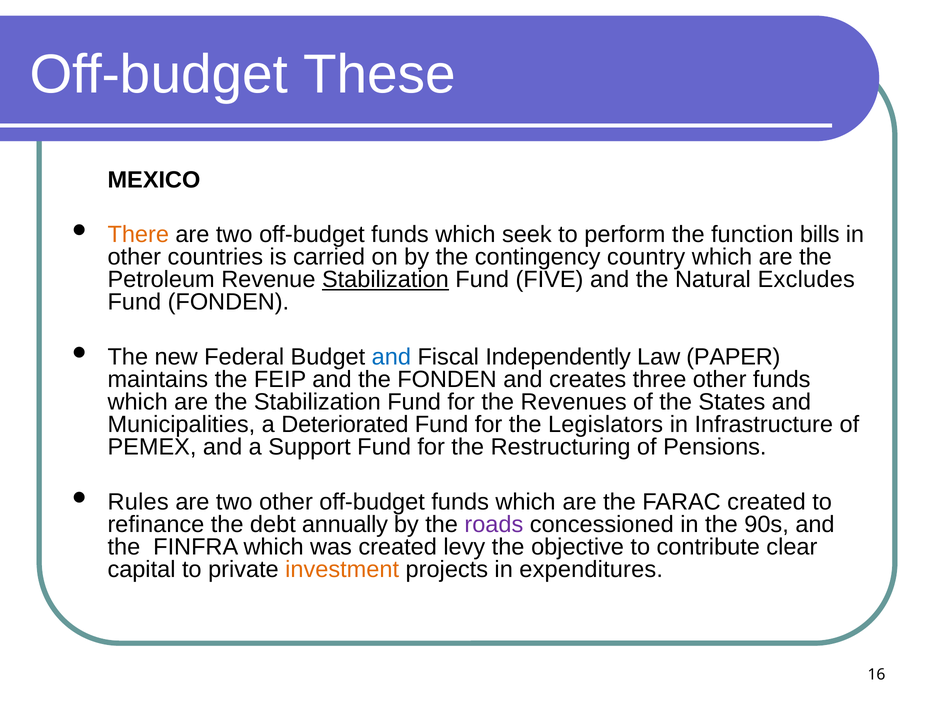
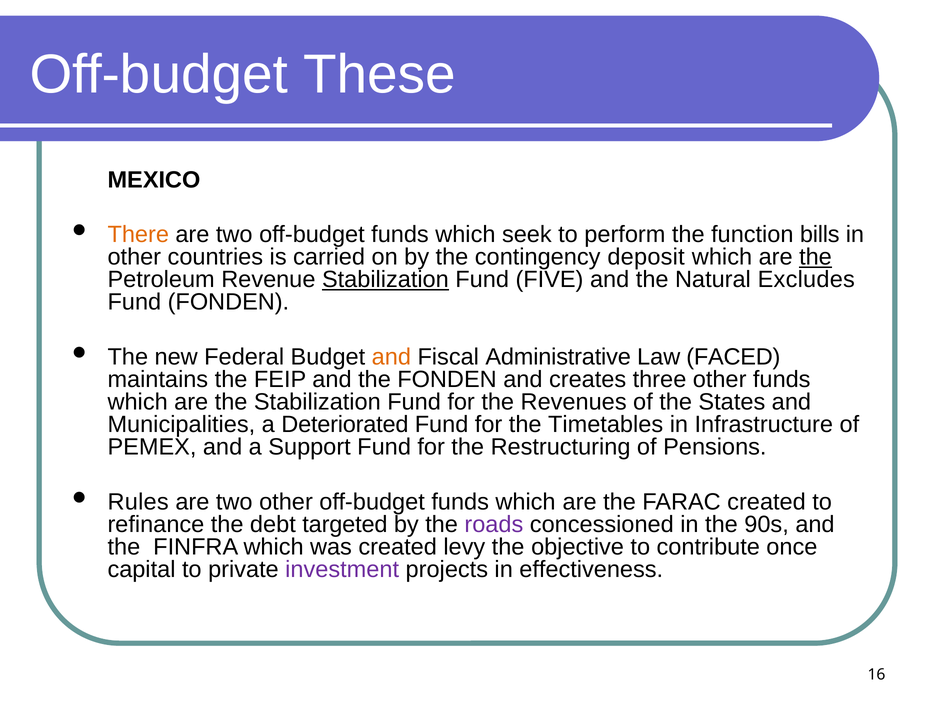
country: country -> deposit (646, 257)
the underline: none -> present (815, 257)
and colour: blue -> orange (391, 357)
Independently: Independently -> Administrative (558, 357)
PAPER: PAPER -> FACED (733, 357)
Legislators: Legislators -> Timetables (606, 425)
annually: annually -> targeted (345, 525)
clear: clear -> once (792, 547)
investment colour: orange -> purple (342, 570)
expenditures: expenditures -> effectiveness (591, 570)
